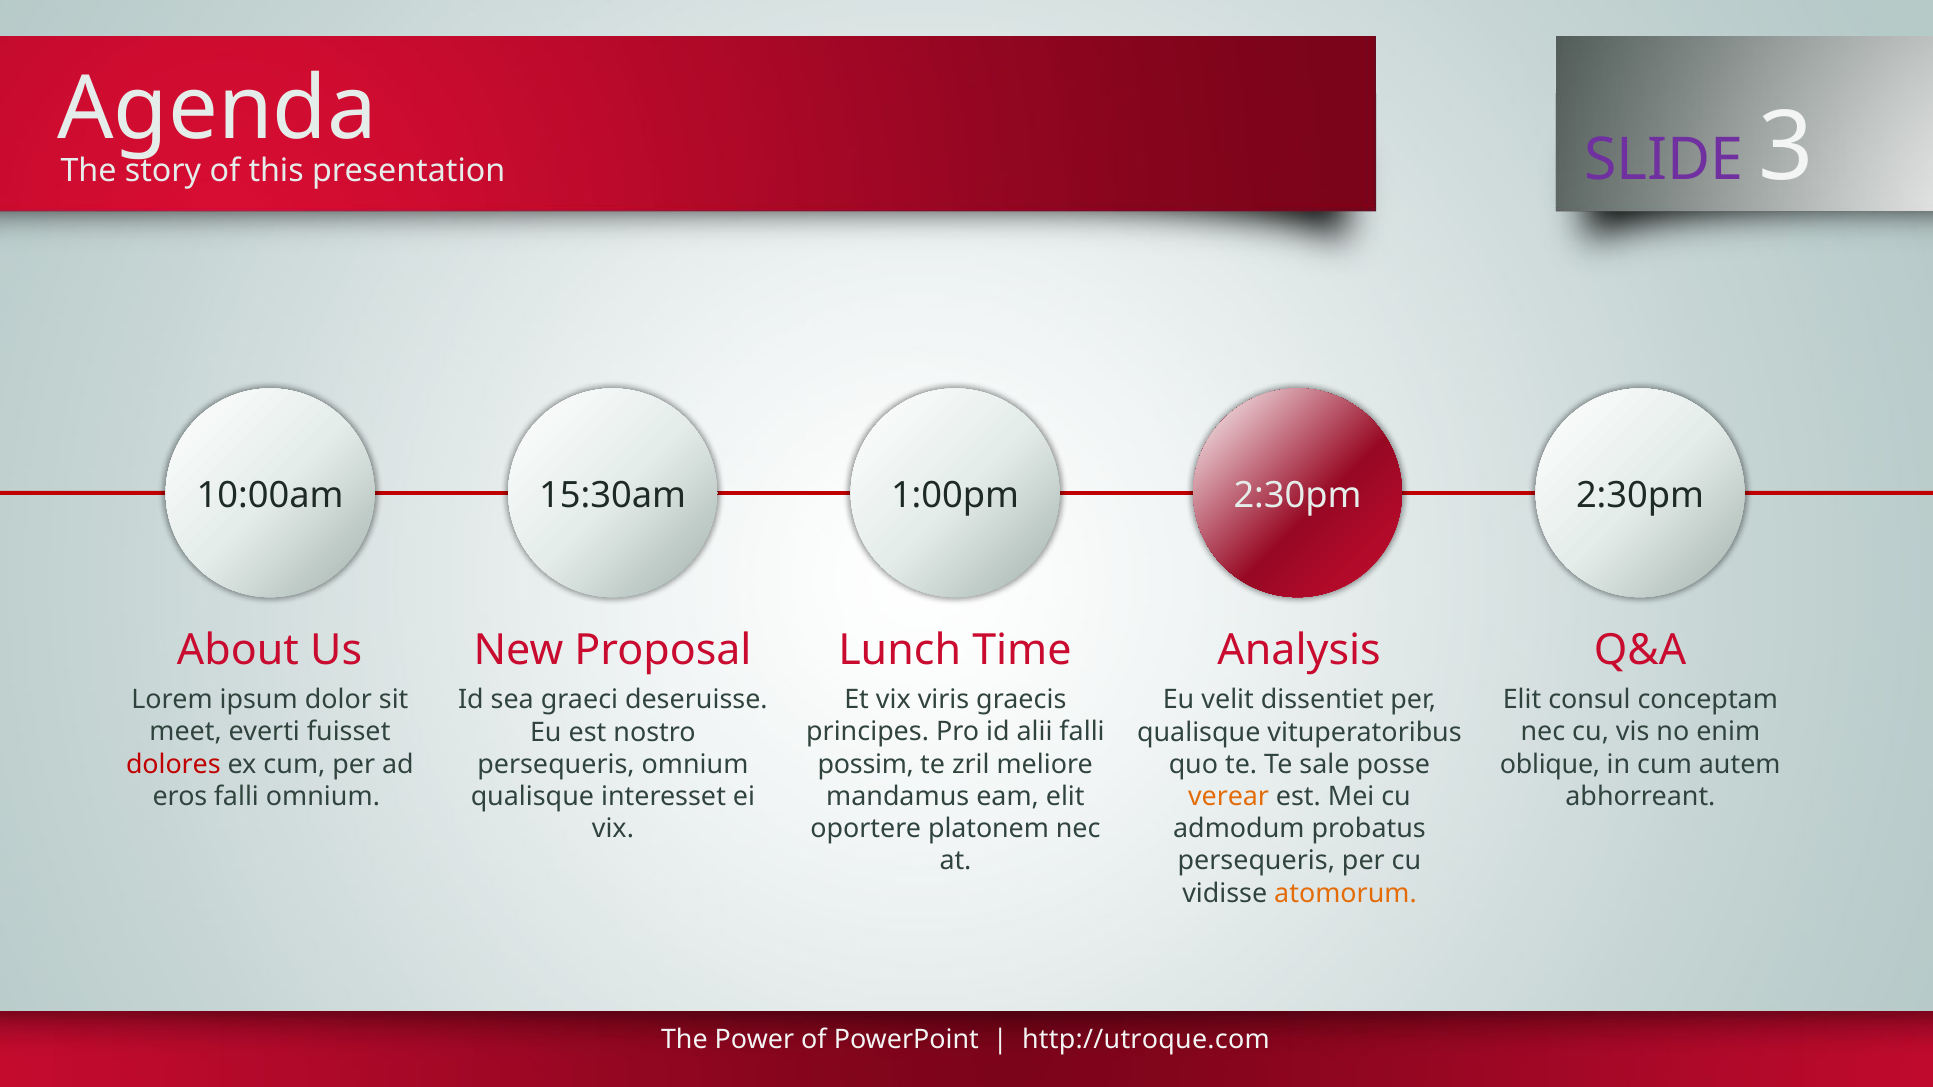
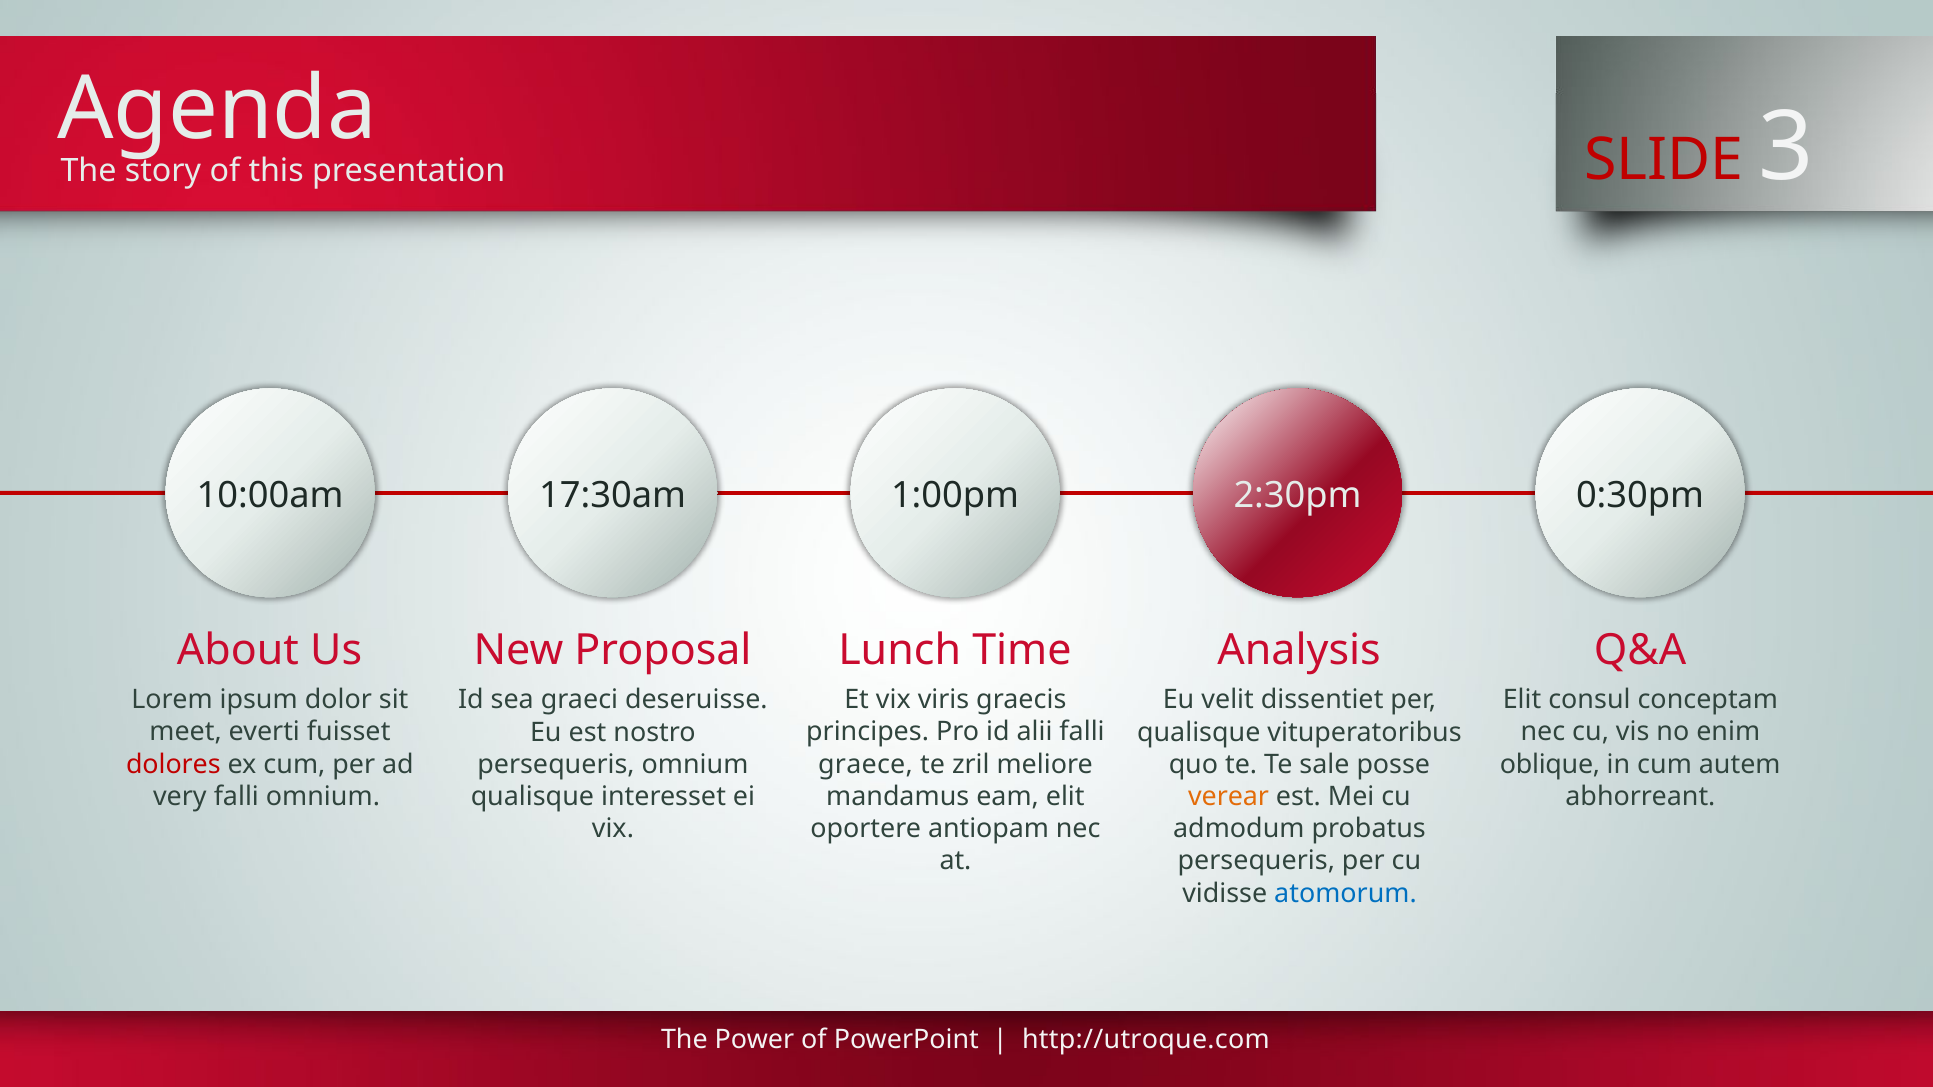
SLIDE colour: purple -> red (1664, 160)
15:30am: 15:30am -> 17:30am (613, 495)
1:00pm 2:30pm: 2:30pm -> 0:30pm (1640, 495)
possim: possim -> graece (865, 765)
eros: eros -> very (180, 797)
platonem: platonem -> antiopam (989, 829)
atomorum colour: orange -> blue (1345, 894)
